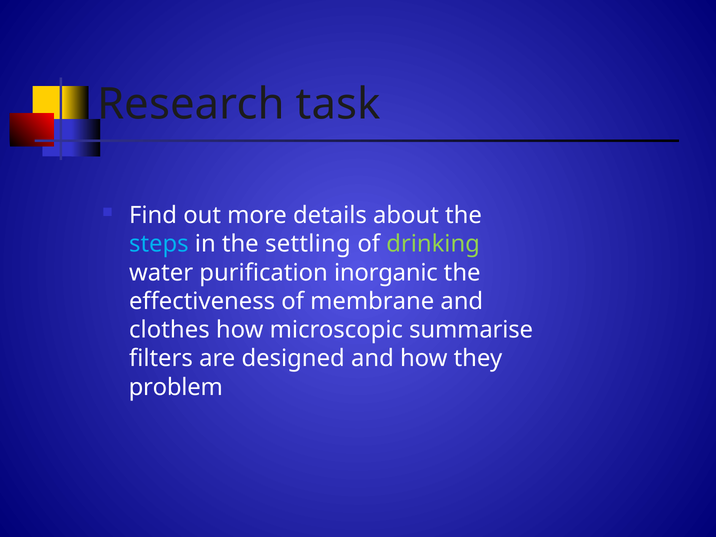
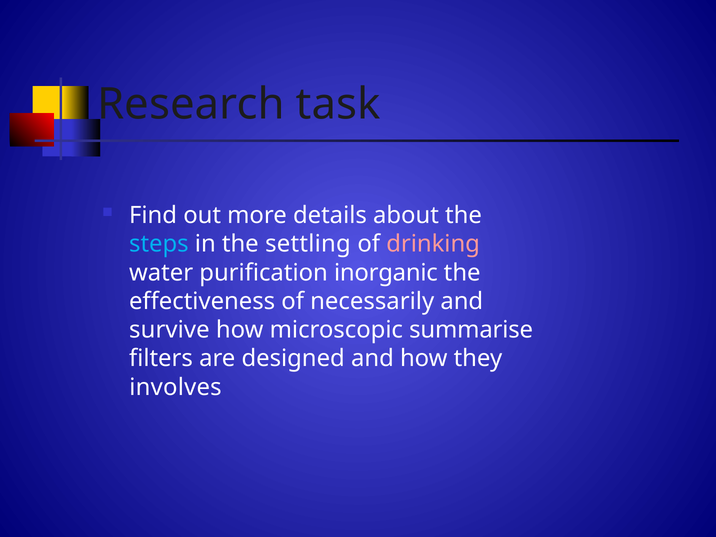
drinking colour: light green -> pink (433, 244)
membrane: membrane -> necessarily (372, 301)
clothes: clothes -> survive (169, 330)
problem: problem -> involves (175, 387)
